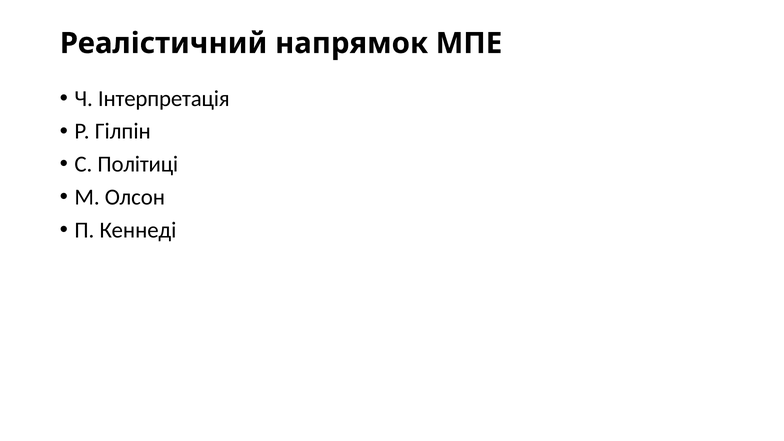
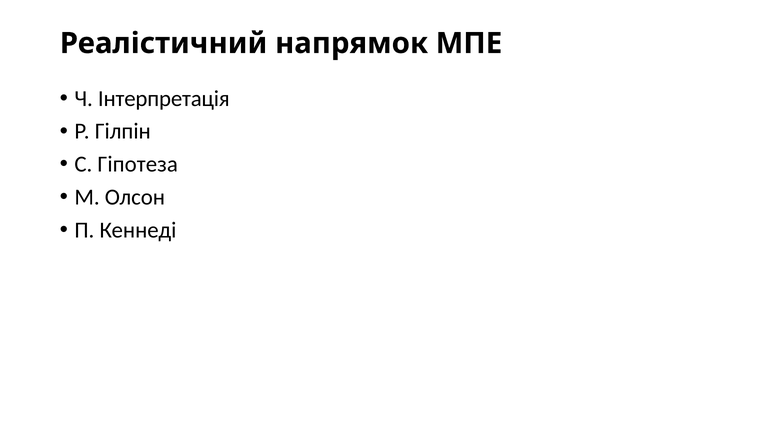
Політиці: Політиці -> Гіпотеза (138, 164)
